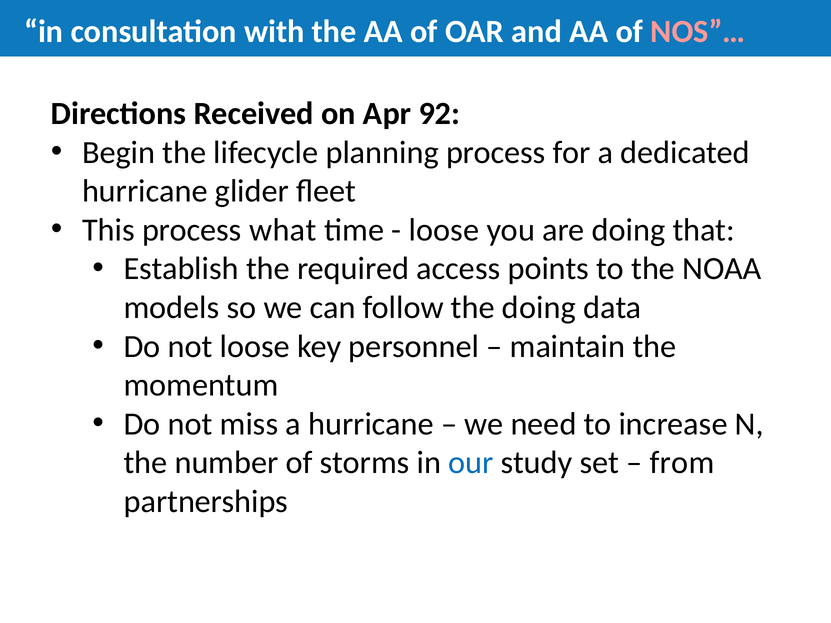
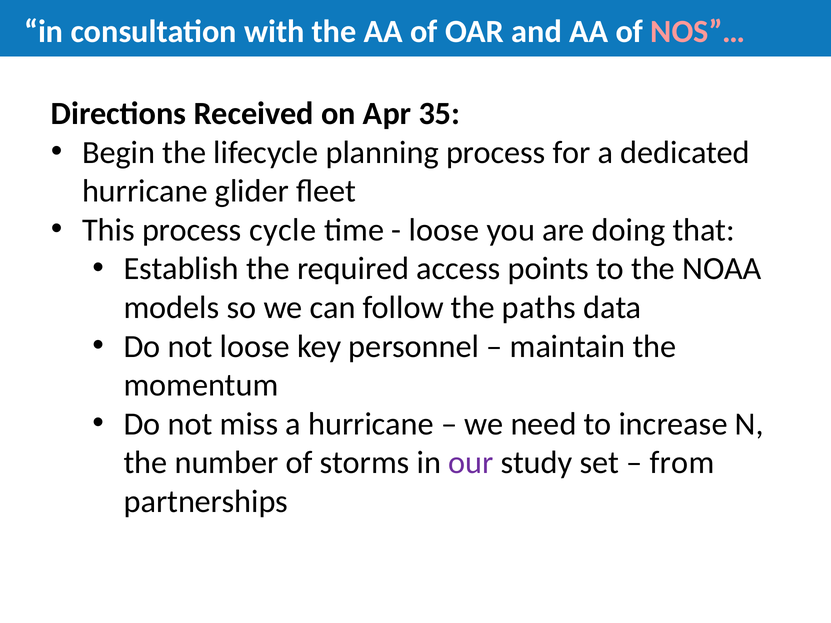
92: 92 -> 35 (439, 114)
what: what -> cycle (283, 230)
the doing: doing -> paths (539, 308)
our colour: blue -> purple (471, 463)
